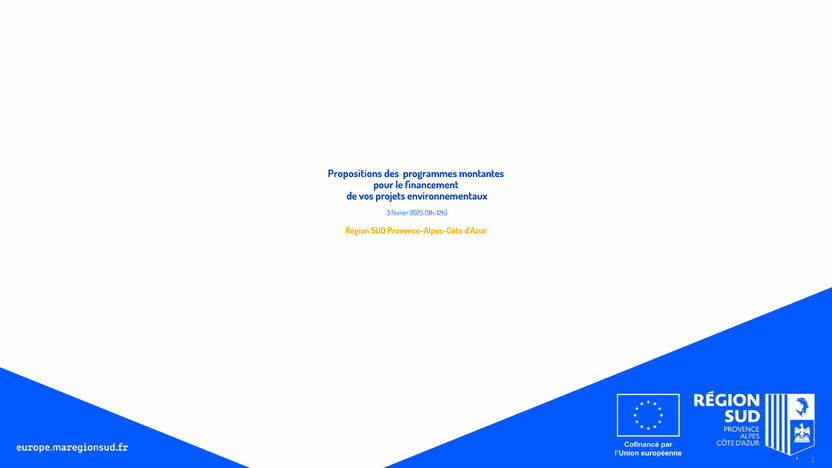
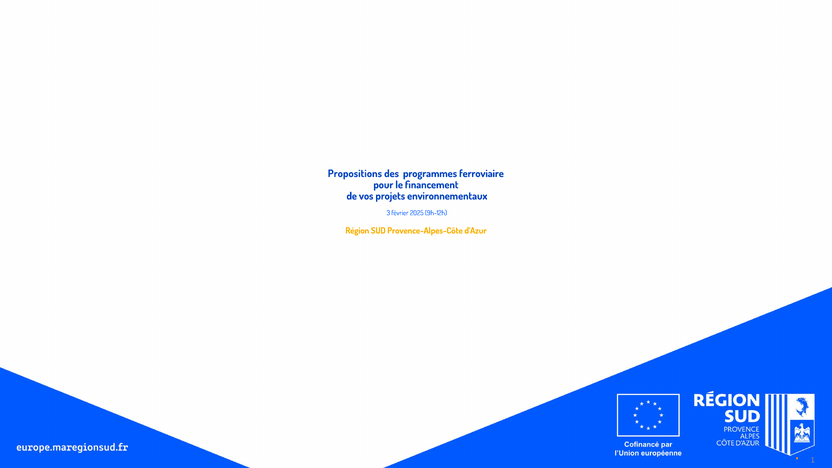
montantes: montantes -> ferroviaire (481, 174)
